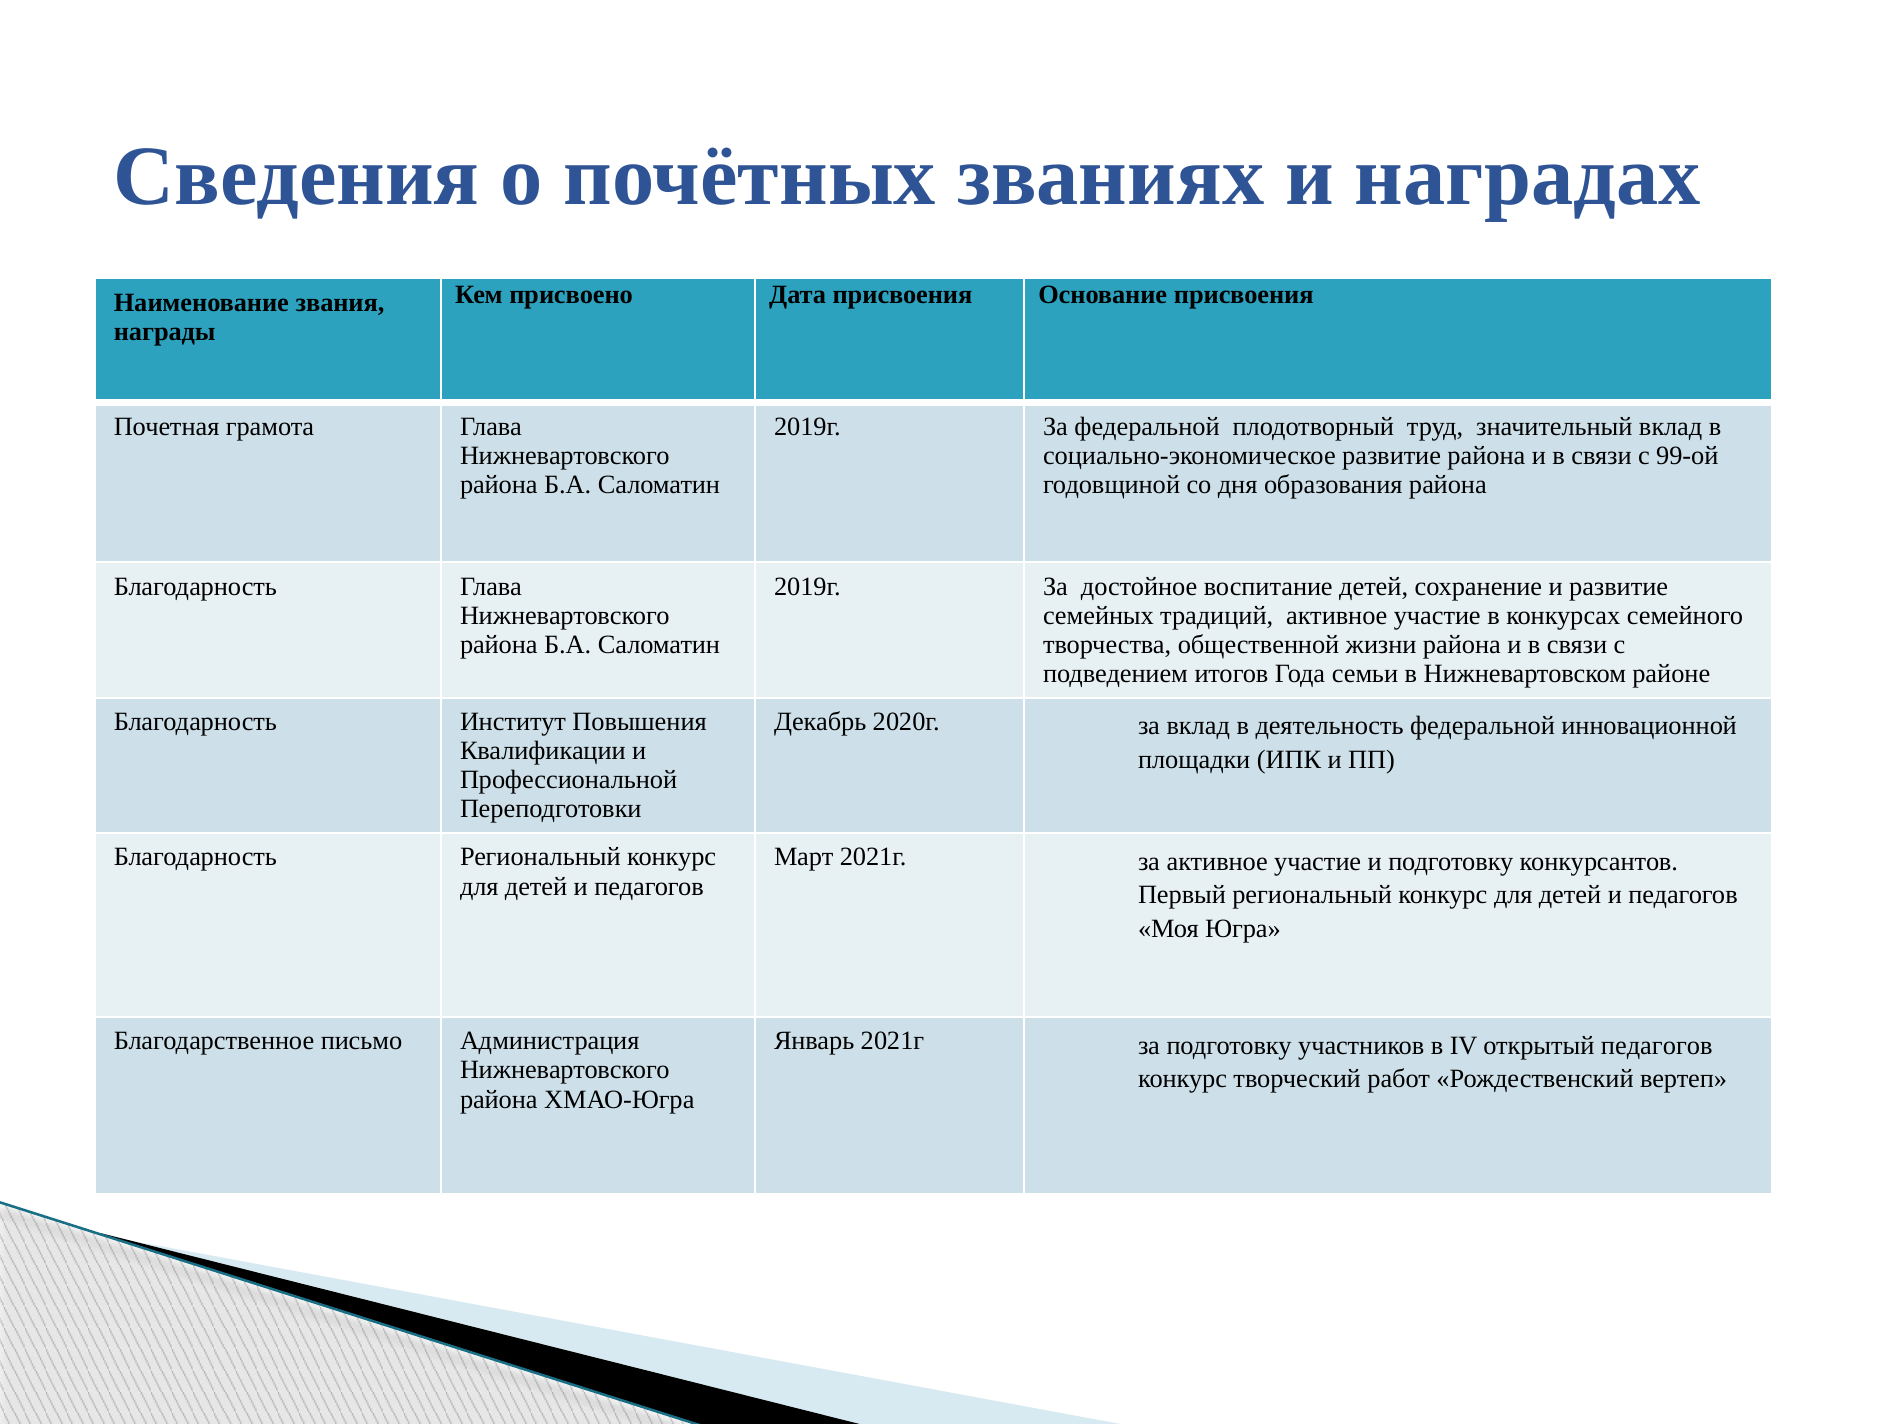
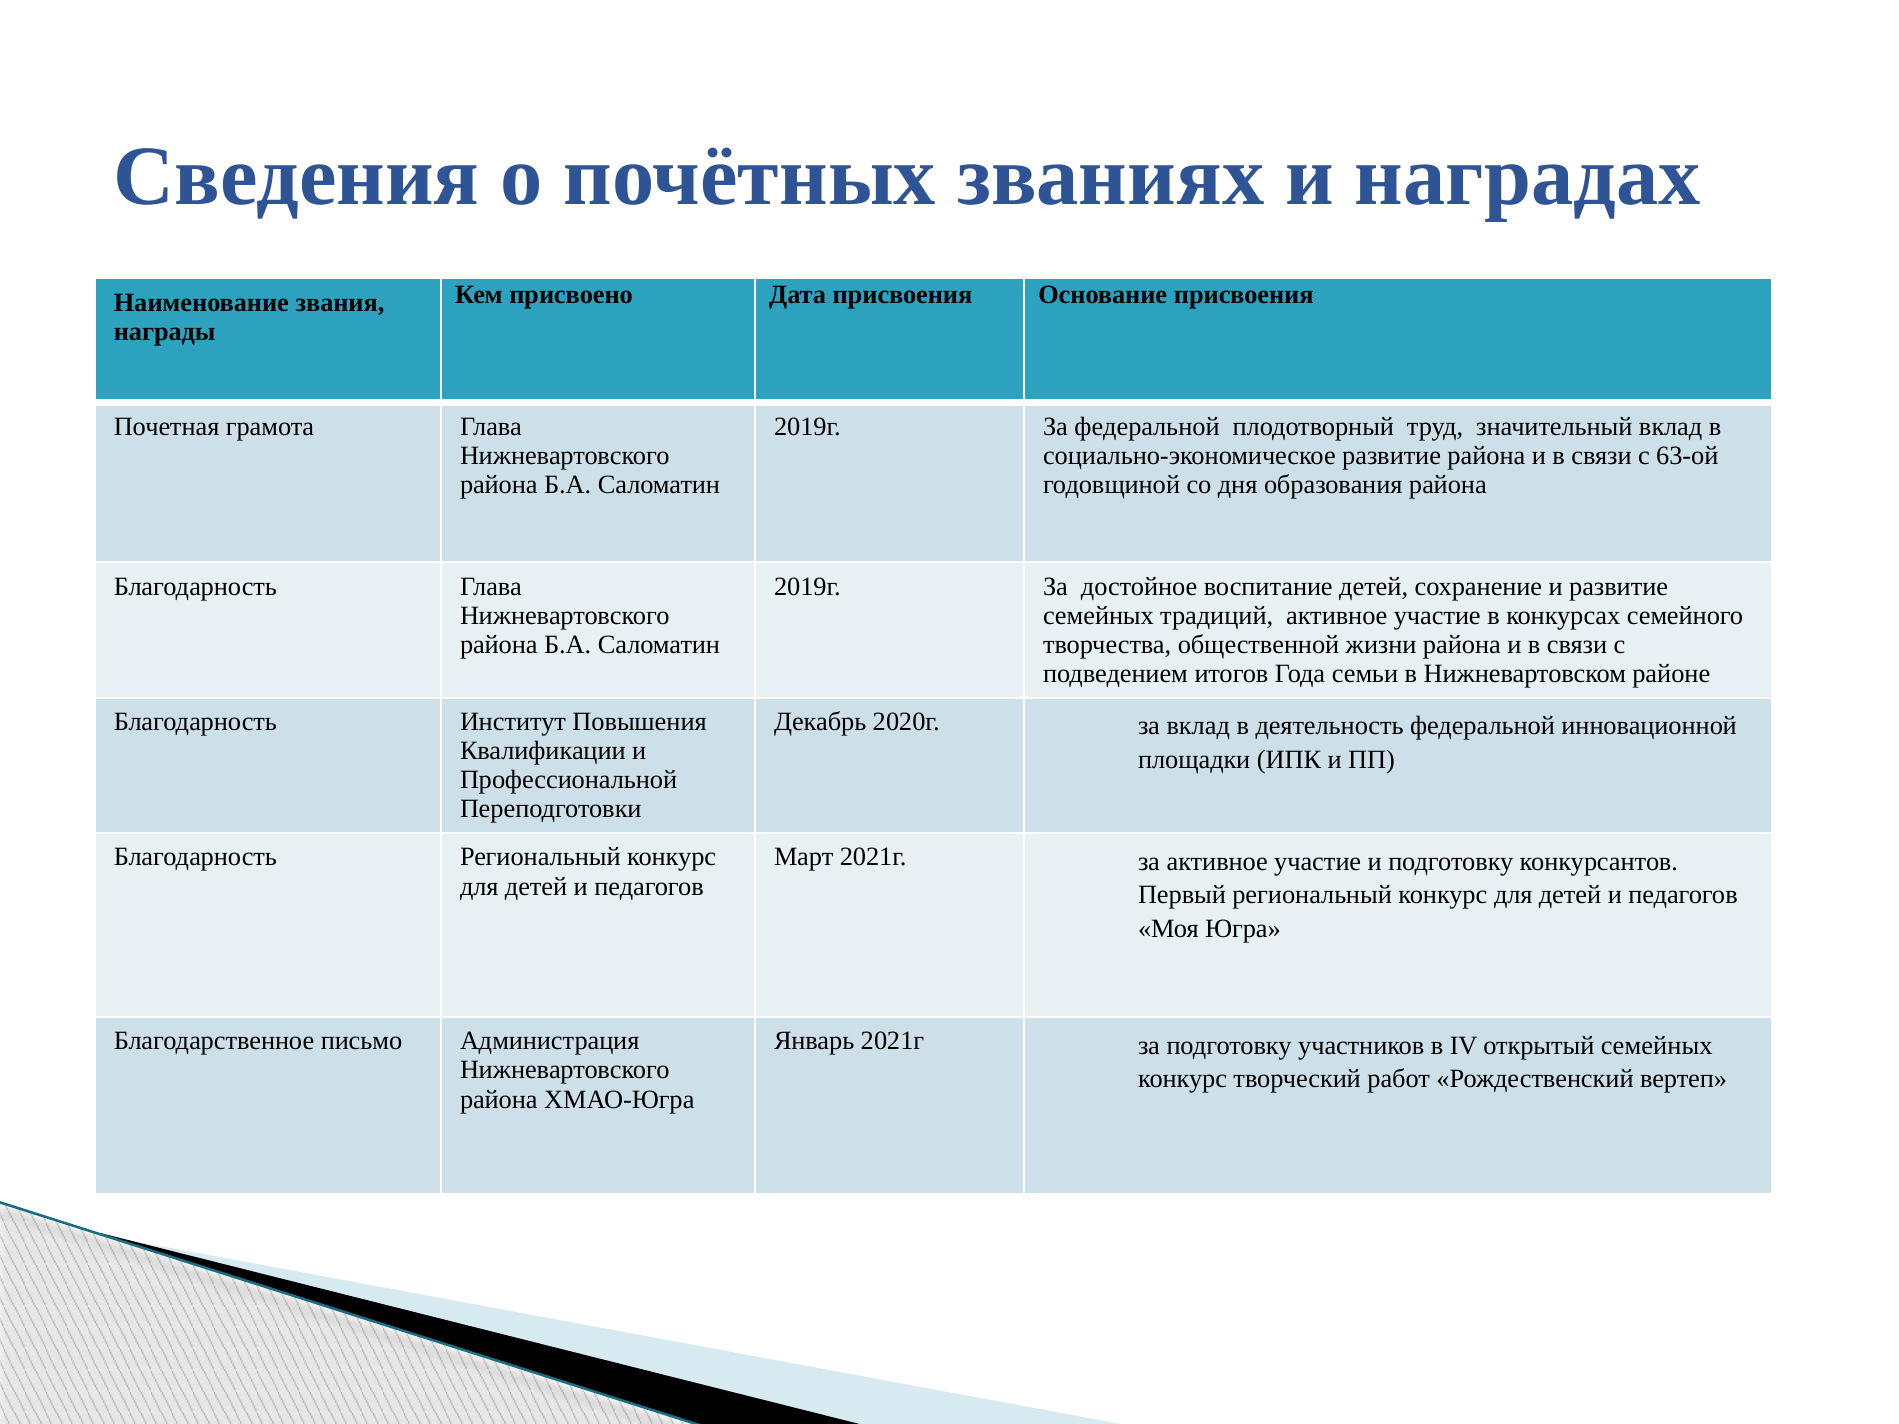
99-ой: 99-ой -> 63-ой (1687, 456)
открытый педагогов: педагогов -> семейных (1657, 1046)
